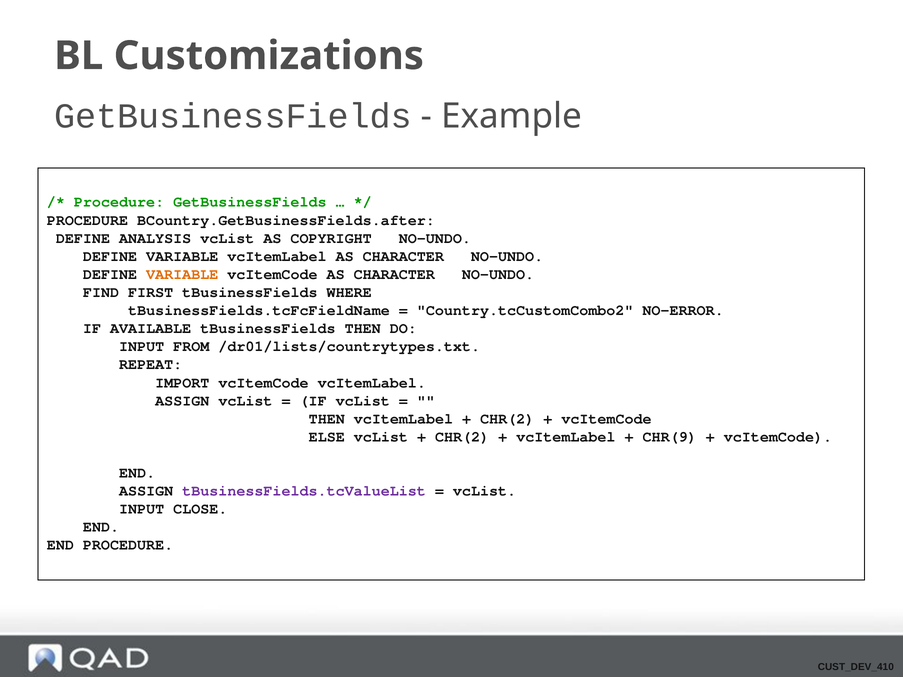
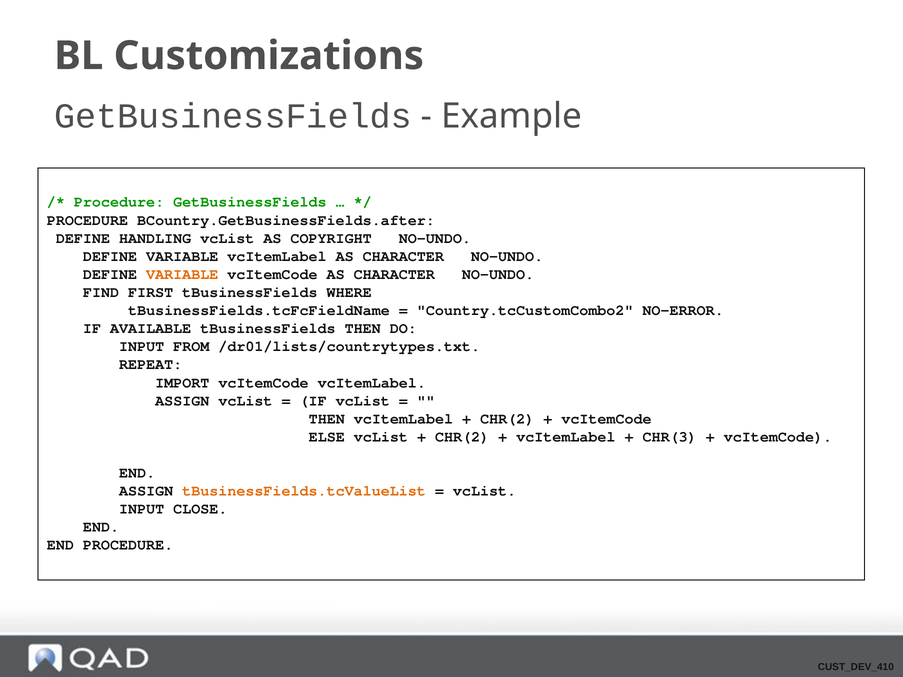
ANALYSIS: ANALYSIS -> HANDLING (155, 238)
CHR(9: CHR(9 -> CHR(3 (670, 437)
tBusinessFields.tcValueList colour: purple -> orange (304, 491)
